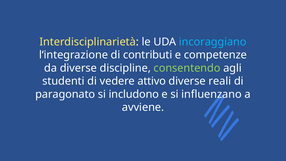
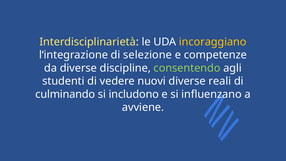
incoraggiano colour: light blue -> yellow (213, 42)
contributi: contributi -> selezione (148, 55)
attivo: attivo -> nuovi (152, 81)
paragonato: paragonato -> culminando (65, 94)
